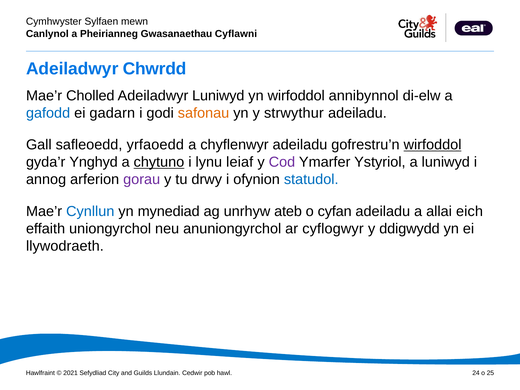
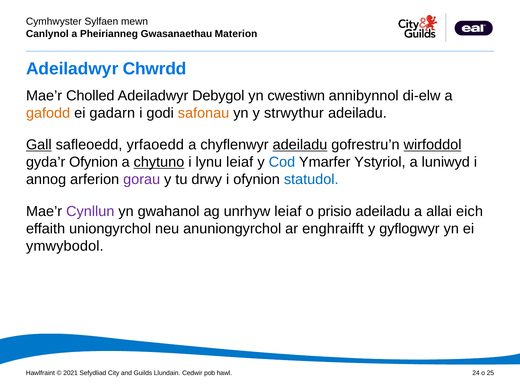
Cyflawni: Cyflawni -> Materion (236, 34)
Adeiladwyr Luniwyd: Luniwyd -> Debygol (218, 96)
yn wirfoddol: wirfoddol -> cwestiwn (296, 96)
gafodd colour: blue -> orange (48, 113)
Gall underline: none -> present (39, 145)
adeiladu underline: none -> present (300, 145)
gyda’r Ynghyd: Ynghyd -> Ofynion (94, 162)
Cod colour: purple -> blue (282, 162)
Cynllun colour: blue -> purple (90, 211)
mynediad: mynediad -> gwahanol (169, 211)
unrhyw ateb: ateb -> leiaf (288, 211)
cyfan: cyfan -> prisio (335, 211)
cyflogwyr: cyflogwyr -> enghraifft (333, 229)
ddigwydd: ddigwydd -> gyflogwyr (409, 229)
llywodraeth: llywodraeth -> ymwybodol (65, 246)
